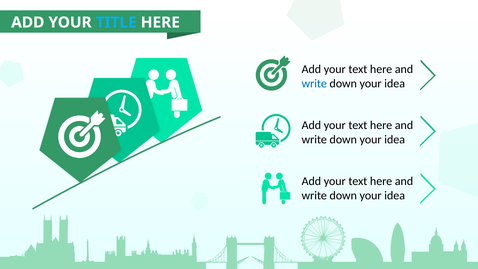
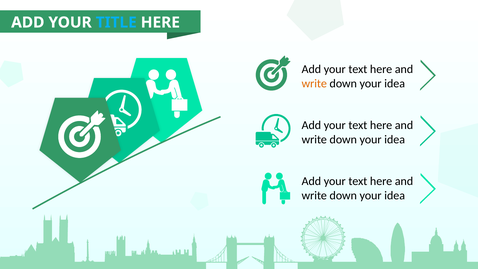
write colour: blue -> orange (314, 84)
